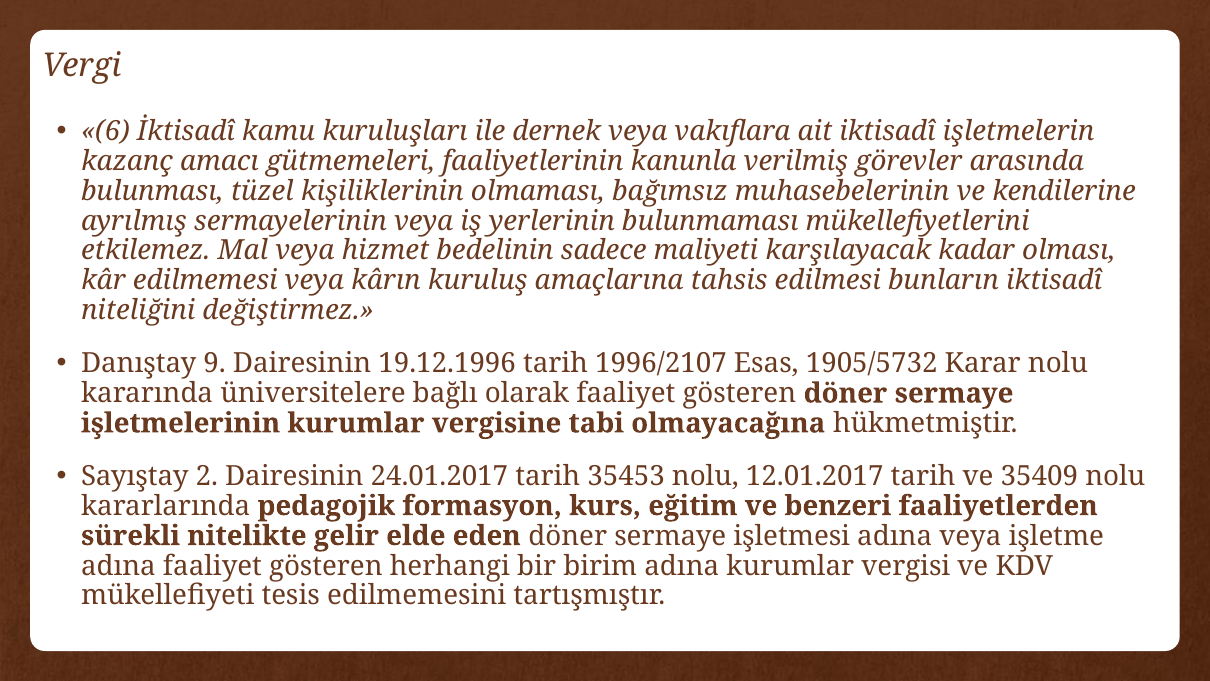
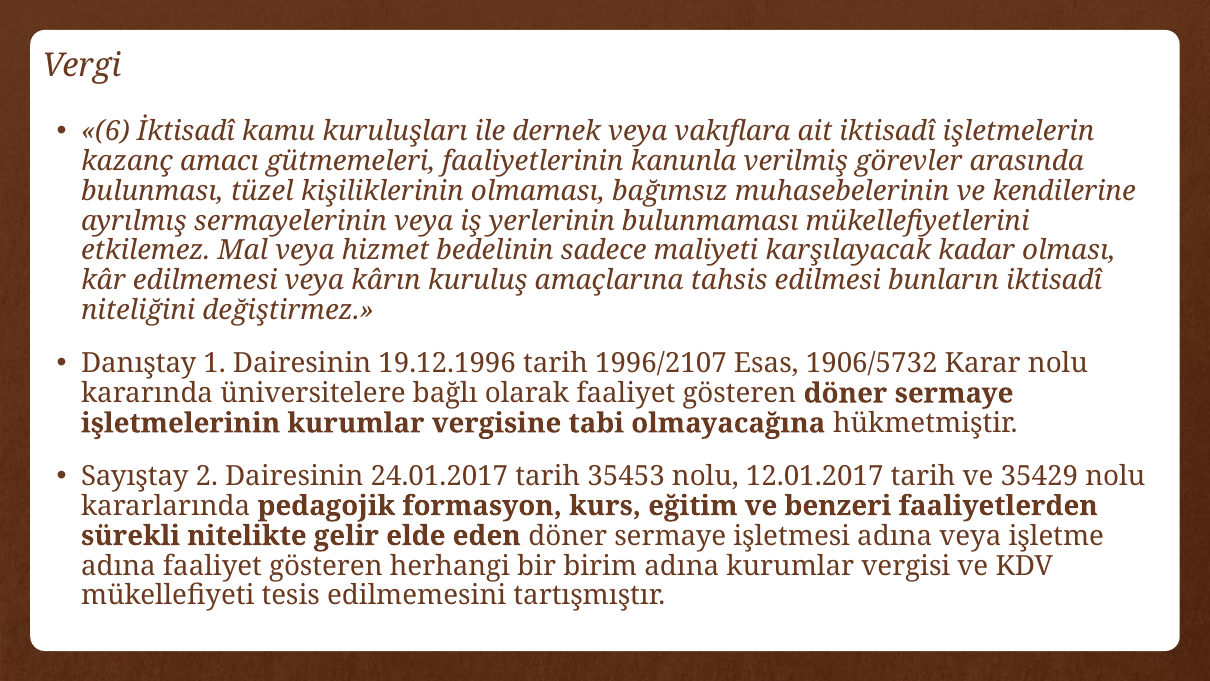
9: 9 -> 1 (215, 363)
1905/5732: 1905/5732 -> 1906/5732 (872, 363)
35409: 35409 -> 35429 (1039, 476)
